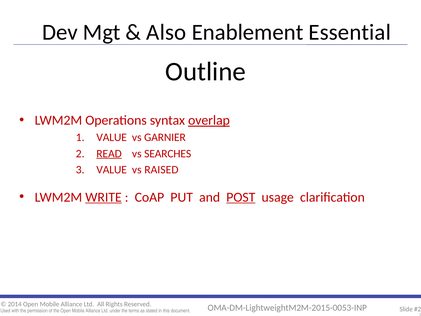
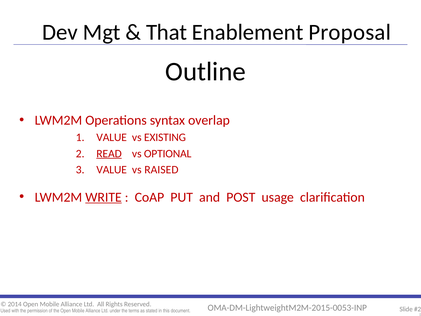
Also: Also -> That (167, 32)
Essential: Essential -> Proposal (350, 32)
overlap underline: present -> none (209, 120)
GARNIER: GARNIER -> EXISTING (165, 138)
SEARCHES: SEARCHES -> OPTIONAL (168, 154)
POST underline: present -> none (241, 197)
